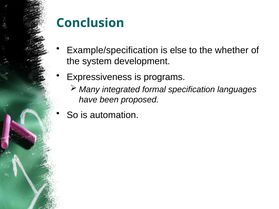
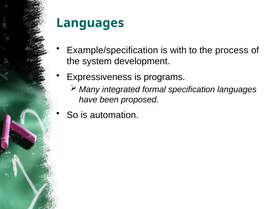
Conclusion: Conclusion -> Languages (90, 23)
else: else -> with (178, 50)
whether: whether -> process (232, 50)
